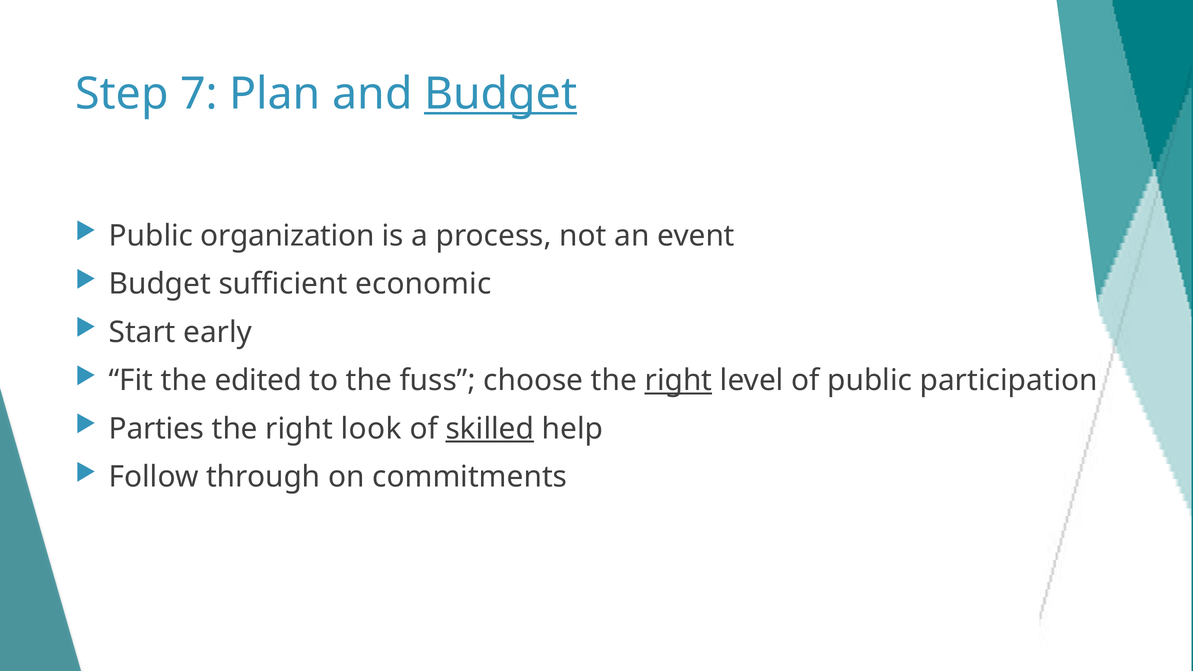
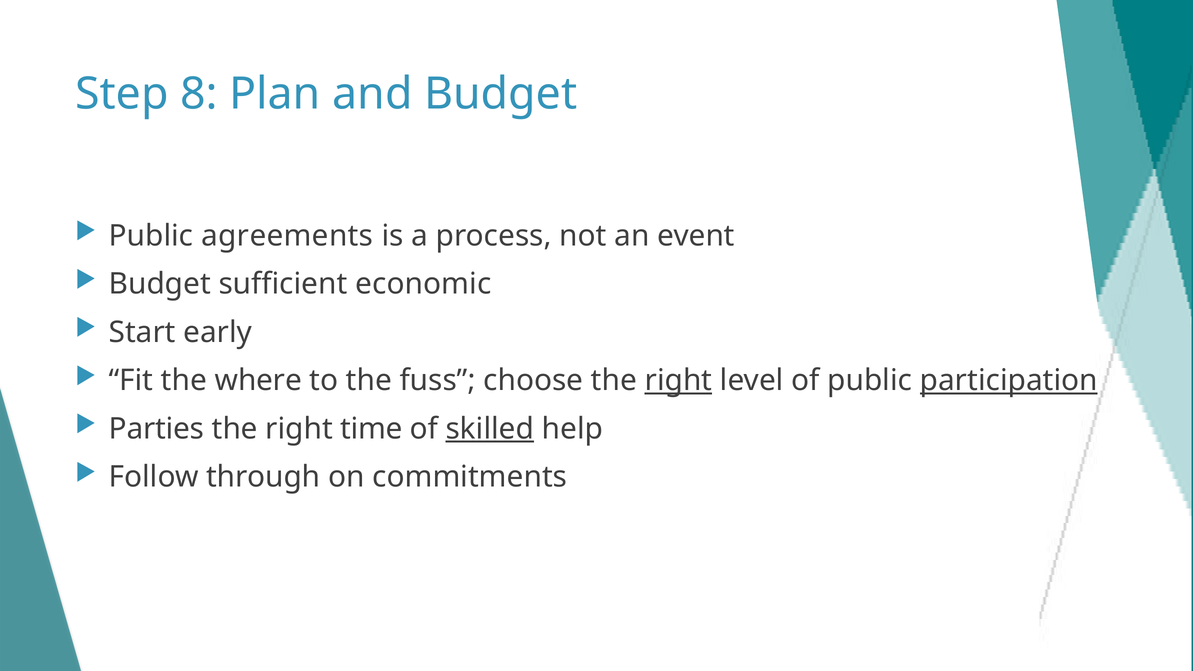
7: 7 -> 8 (199, 94)
Budget underline: present -> none (501, 94)
organization: organization -> agreements (287, 236)
edited: edited -> where (258, 381)
participation underline: none -> present (1009, 381)
look: look -> time (371, 429)
